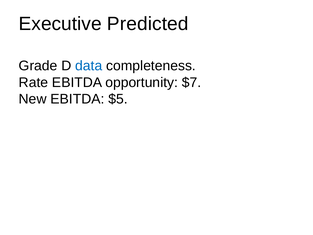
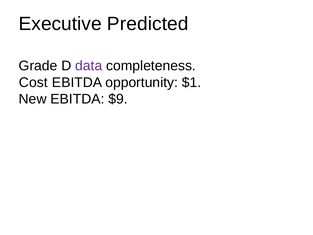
data colour: blue -> purple (89, 66)
Rate: Rate -> Cost (33, 82)
$7: $7 -> $1 (192, 82)
$5: $5 -> $9 (118, 99)
